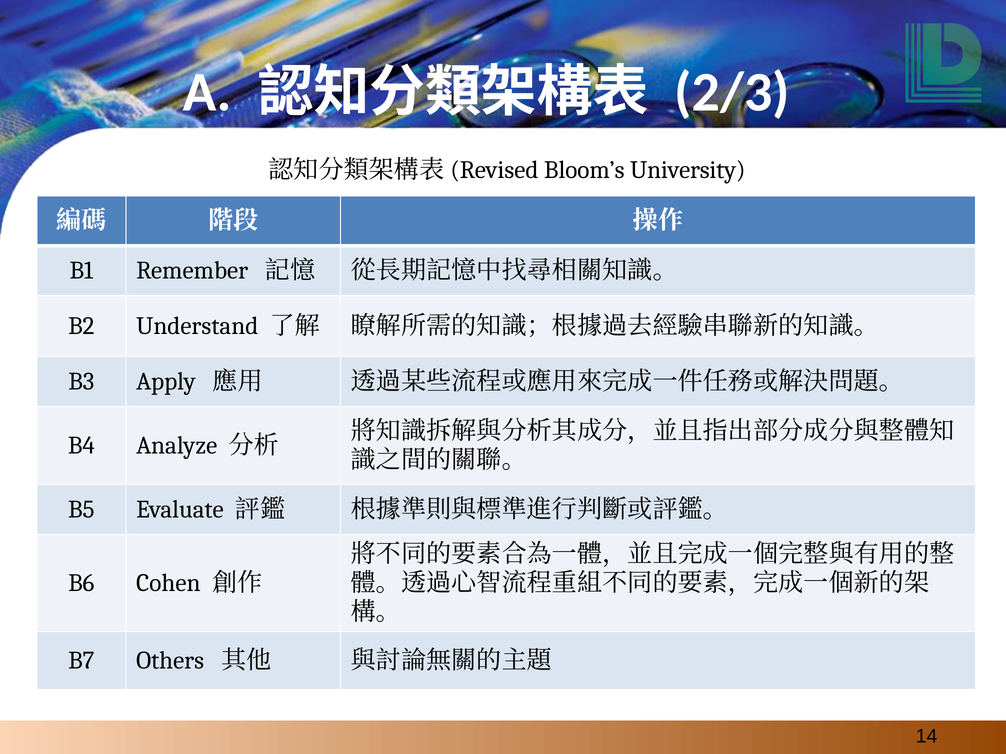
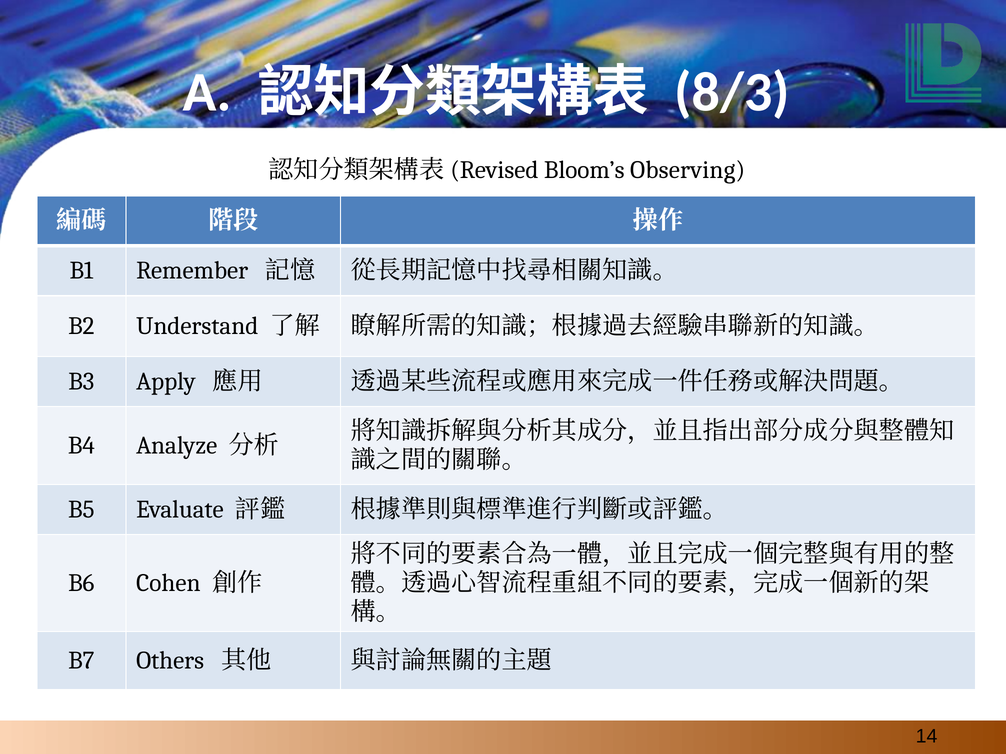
2/3: 2/3 -> 8/3 (732, 92)
University: University -> Observing (688, 170)
